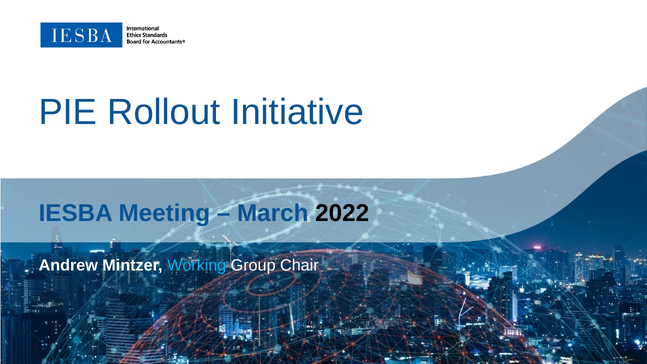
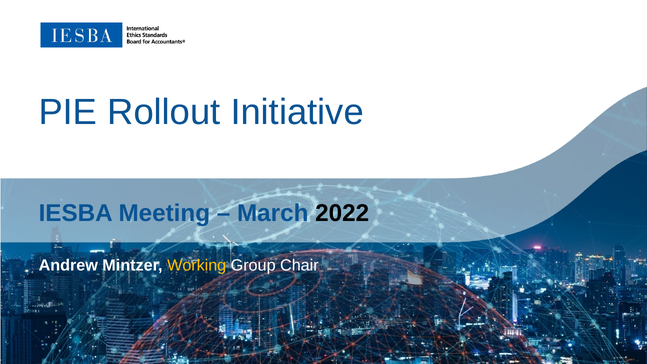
Working colour: light blue -> yellow (197, 265)
